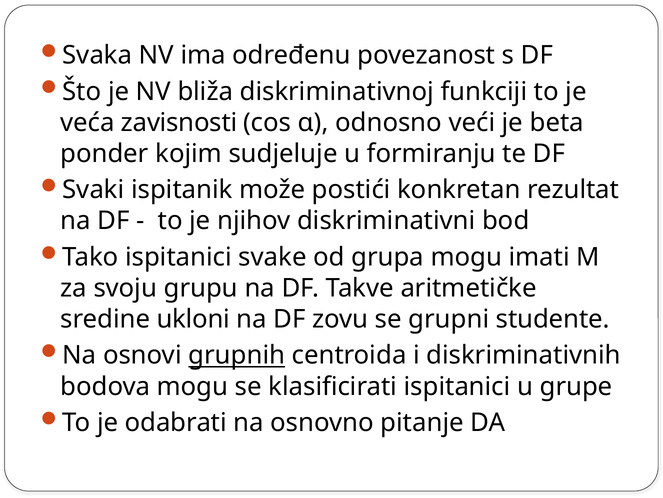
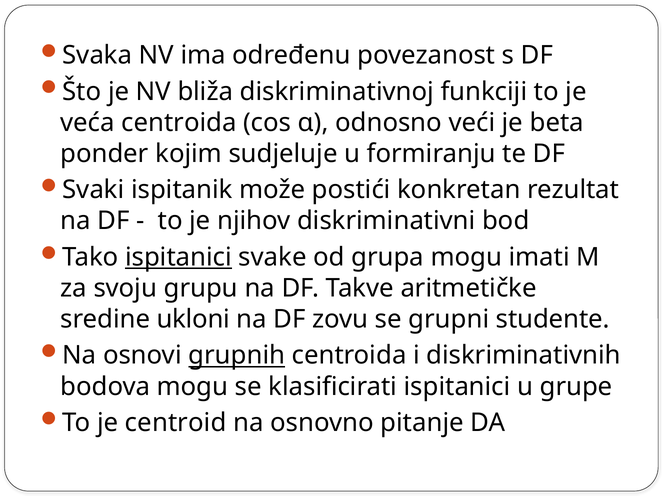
veća zavisnosti: zavisnosti -> centroida (179, 122)
ispitanici underline: none -> present (178, 257)
odabrati: odabrati -> centroid (176, 422)
